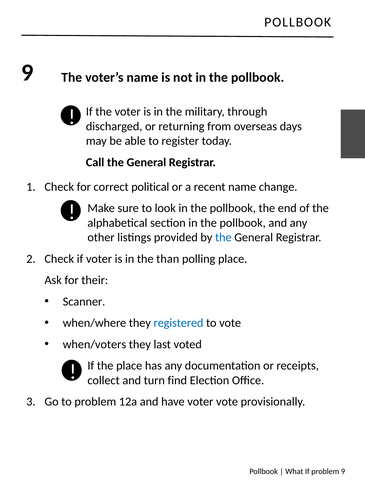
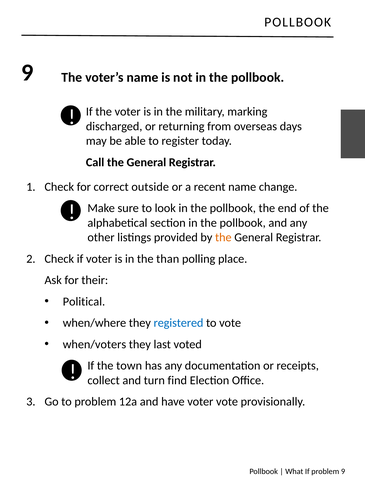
through: through -> marking (247, 112)
political: political -> outside (150, 187)
the colour: blue -> orange (223, 237)
Scanner: Scanner -> Political (84, 301)
the place: place -> town (129, 365)
